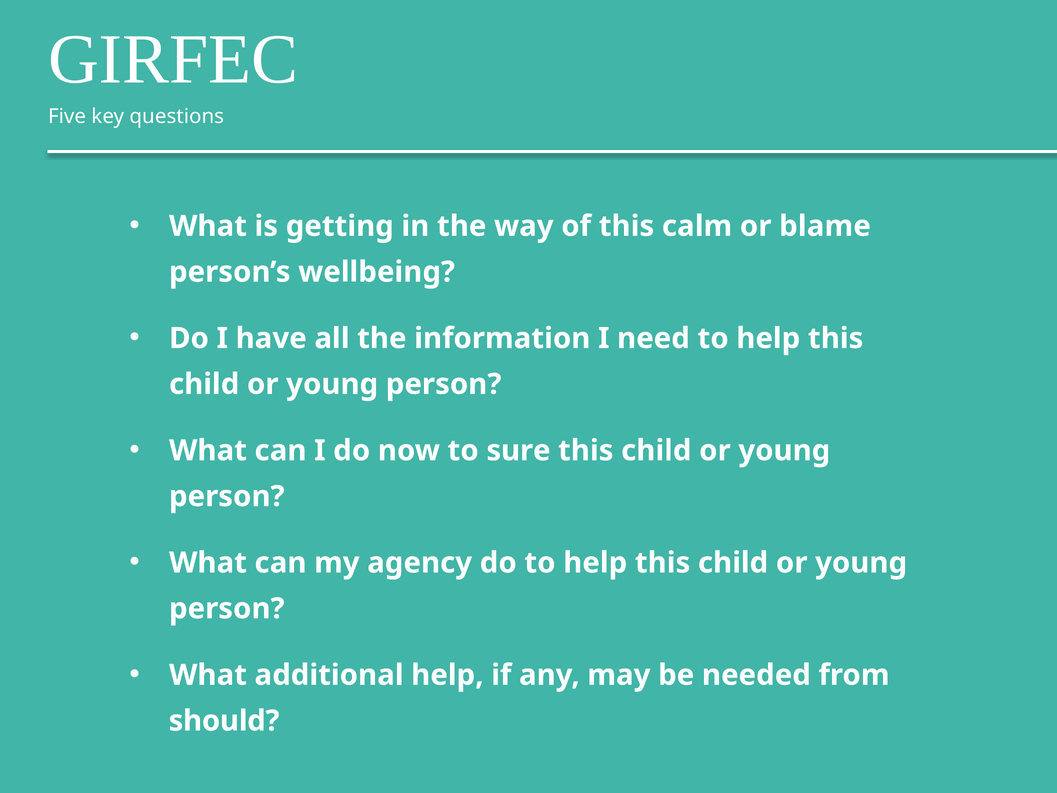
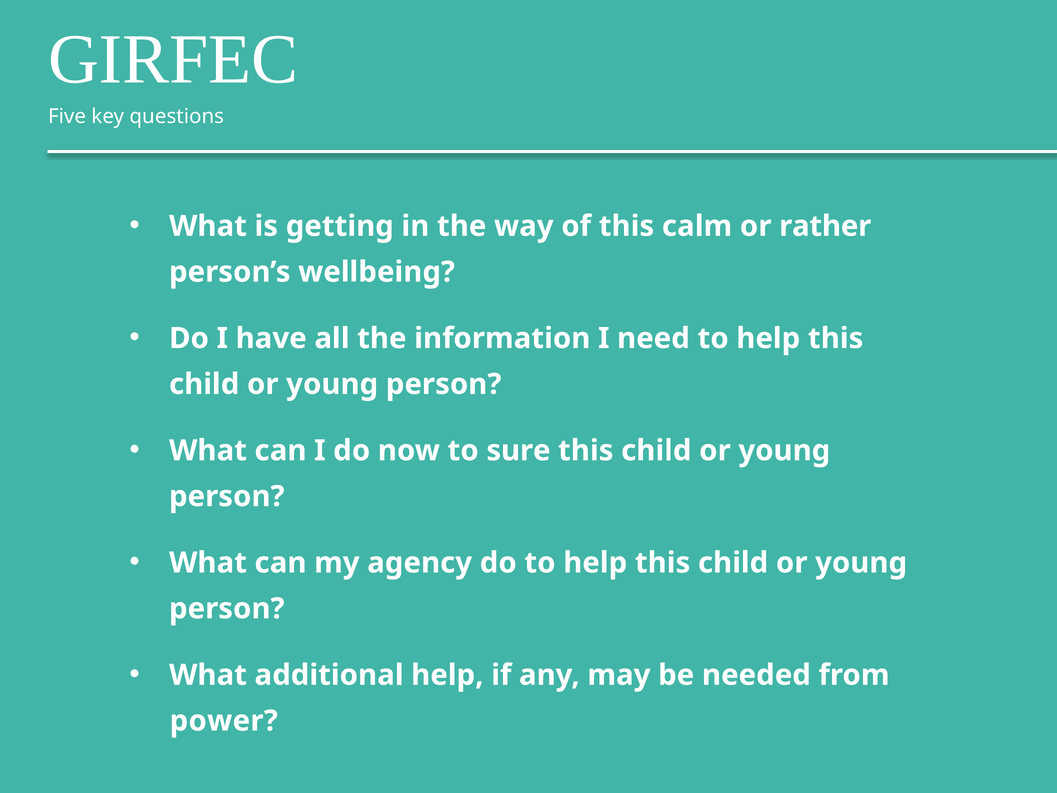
blame: blame -> rather (825, 226)
should: should -> power (224, 721)
